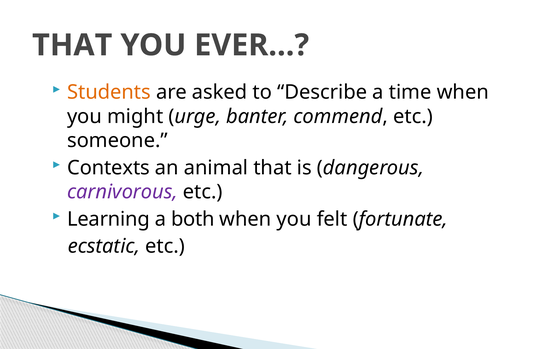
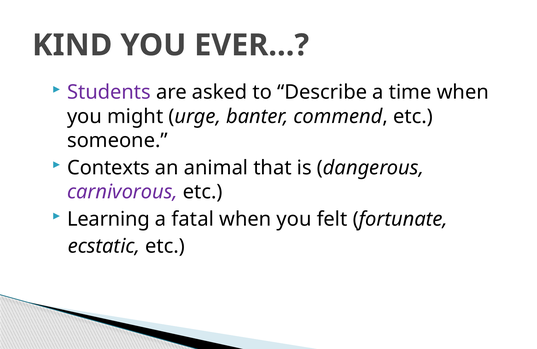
THAT: THAT -> KIND (72, 45)
Students colour: orange -> purple (109, 92)
both: both -> fatal (193, 219)
